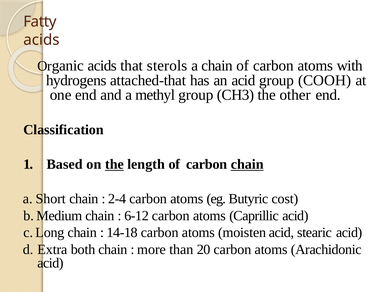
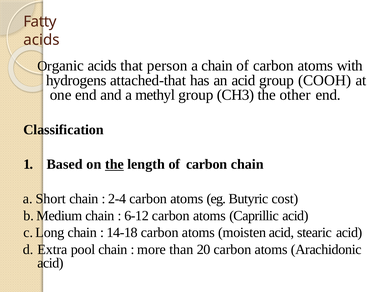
sterols: sterols -> person (167, 66)
chain underline: present -> none (247, 164)
both: both -> pool (83, 249)
